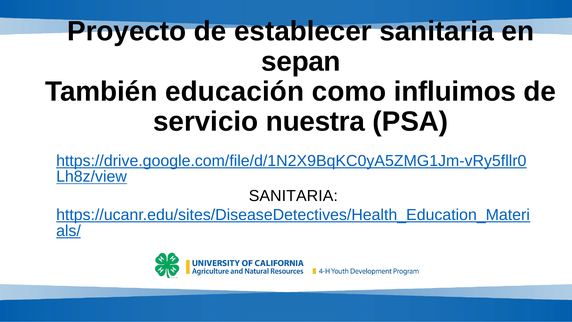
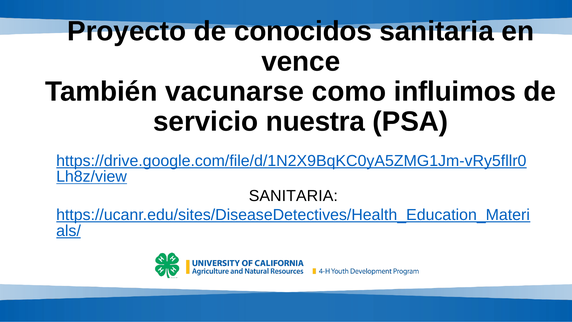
establecer: establecer -> conocidos (303, 31)
sepan: sepan -> vence (301, 61)
educación: educación -> vacunarse (235, 92)
